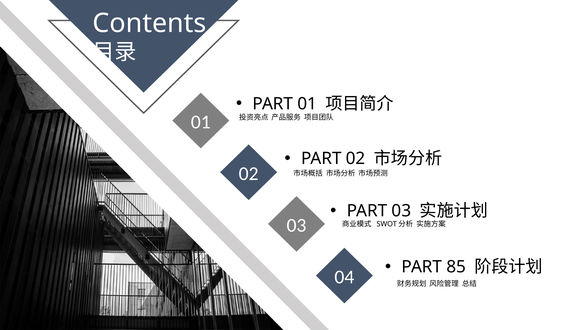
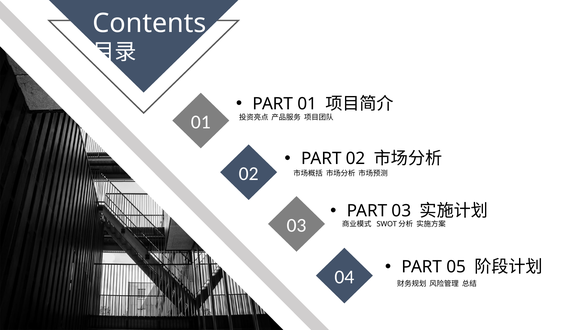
85: 85 -> 05 (456, 267)
